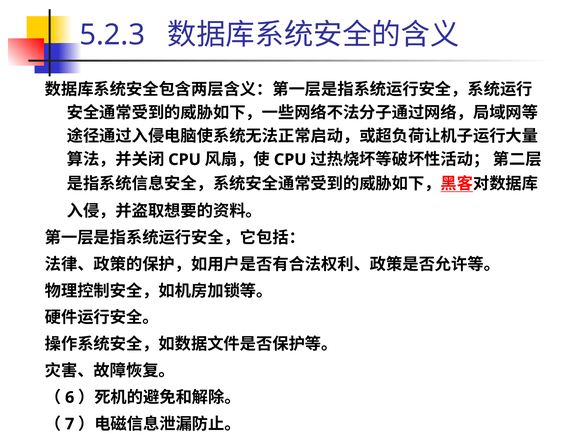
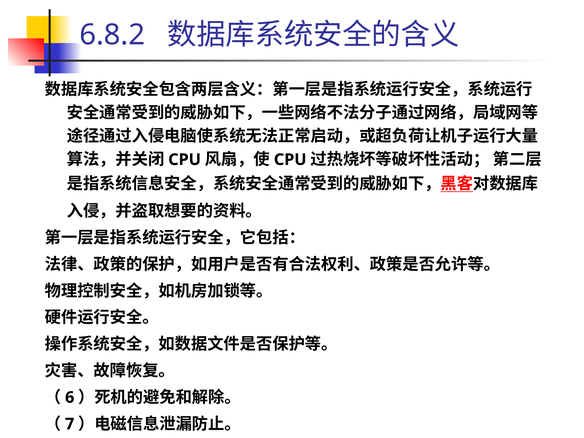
5.2.3: 5.2.3 -> 6.8.2 (112, 35)
